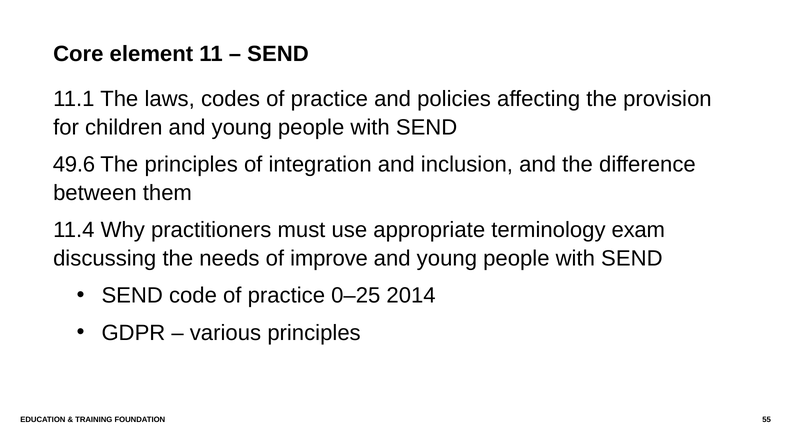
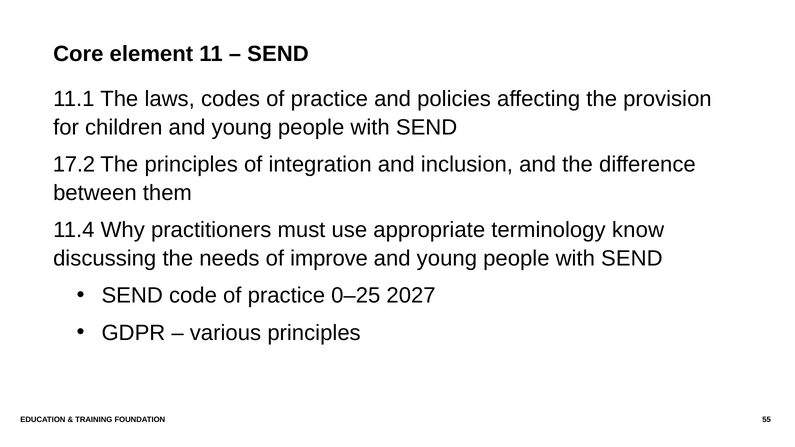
49.6: 49.6 -> 17.2 (74, 165)
exam: exam -> know (638, 230)
2014: 2014 -> 2027 (411, 296)
